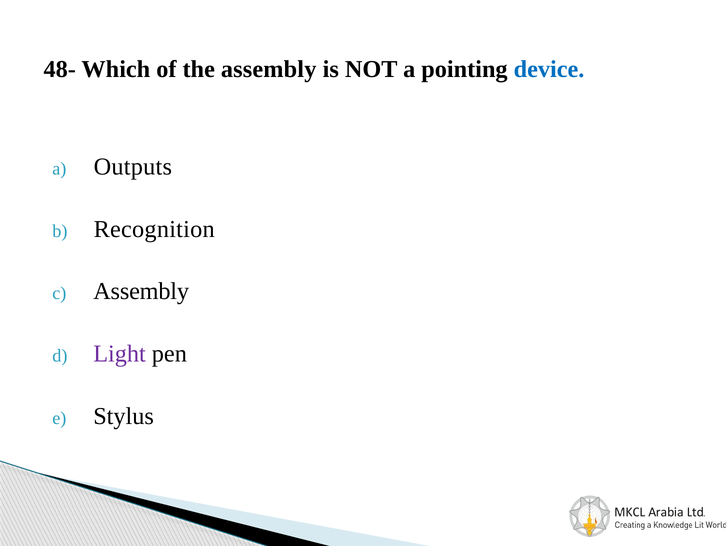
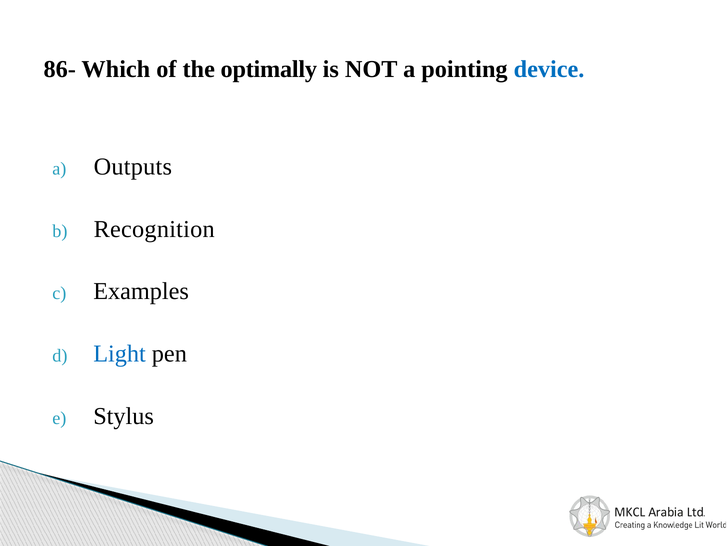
48-: 48- -> 86- (60, 69)
the assembly: assembly -> optimally (269, 69)
Assembly: Assembly -> Examples (141, 291)
Light colour: purple -> blue (120, 354)
